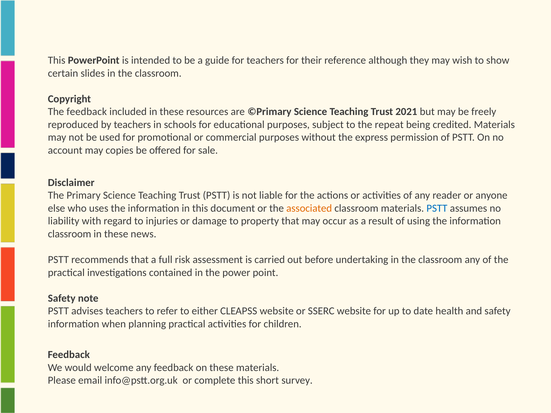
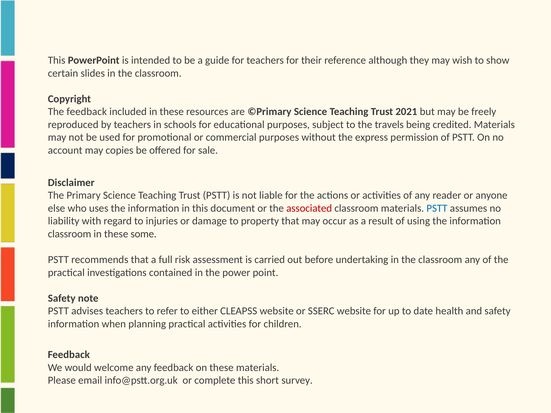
repeat: repeat -> travels (389, 125)
associated colour: orange -> red (309, 208)
news: news -> some (144, 234)
